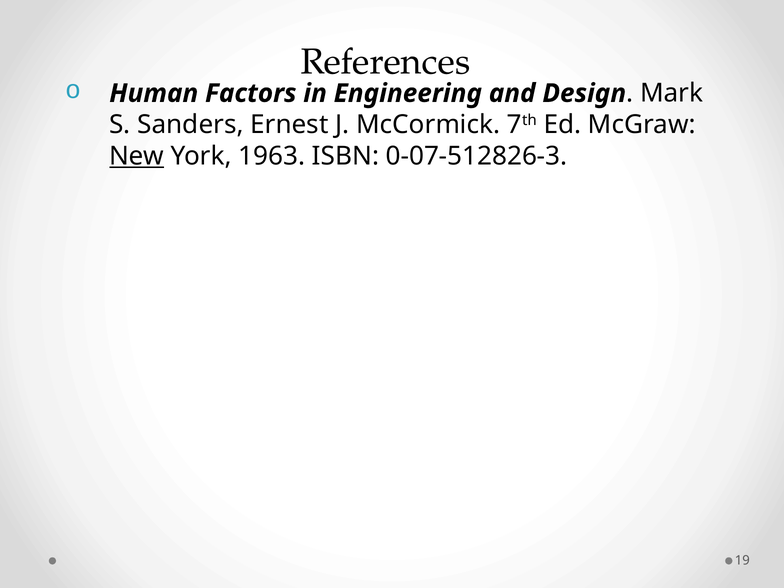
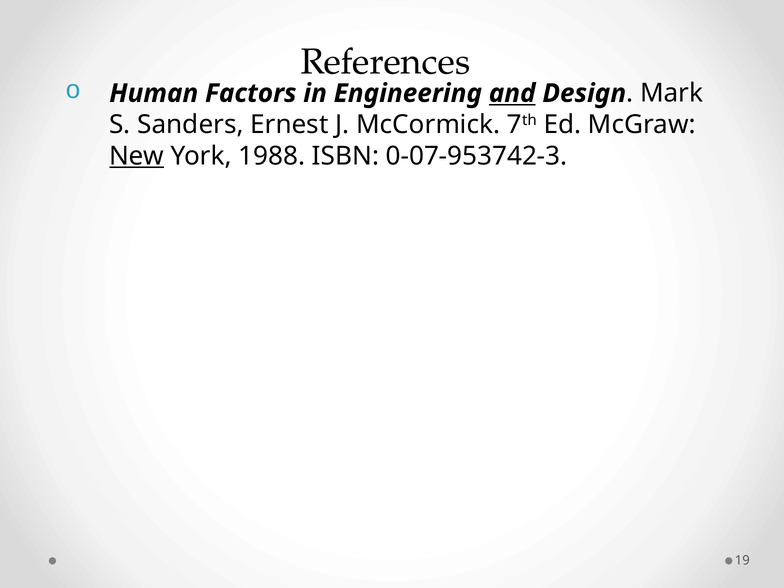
and underline: none -> present (512, 93)
1963: 1963 -> 1988 (272, 156)
0-07-512826-3: 0-07-512826-3 -> 0-07-953742-3 (477, 156)
